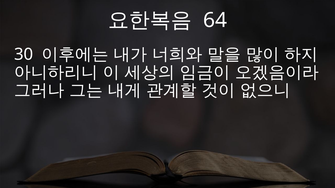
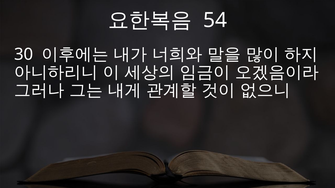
64: 64 -> 54 (215, 20)
